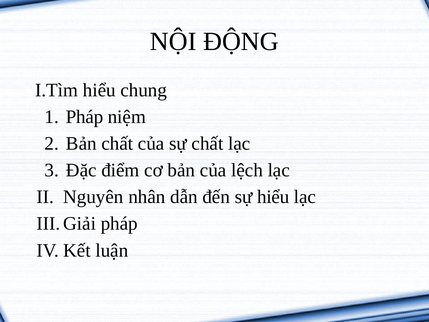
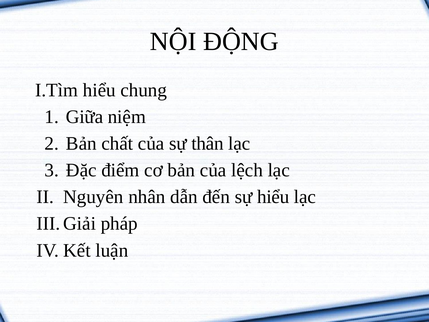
Pháp: Pháp -> Giữa (85, 117)
sự chất: chất -> thân (208, 143)
